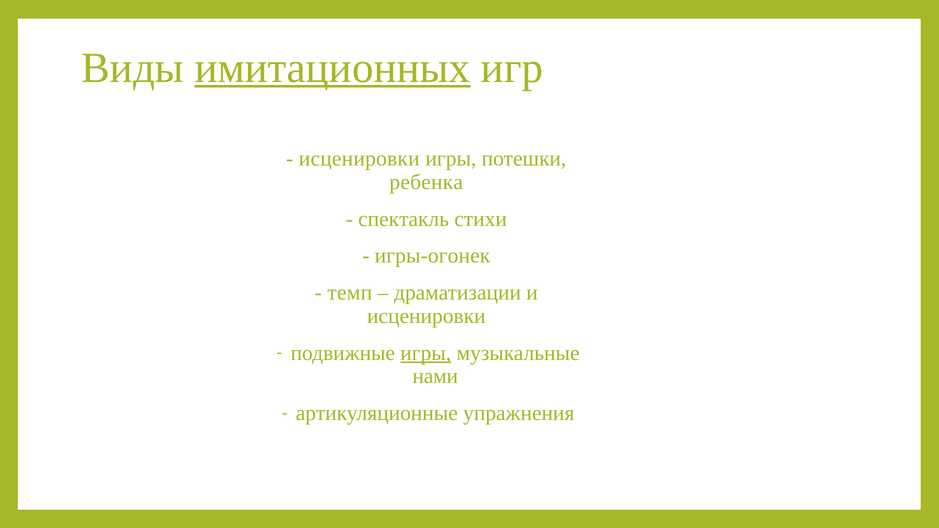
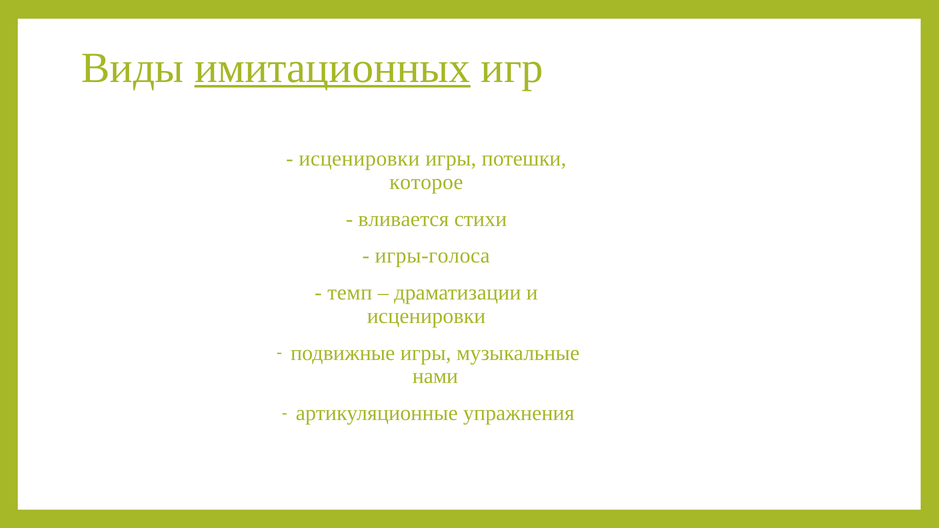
ребенка: ребенка -> которое (426, 182)
спектакль: спектакль -> вливается (404, 219)
игры-огонек: игры-огонек -> игры-голоса (432, 256)
игры underline: present -> none (426, 353)
